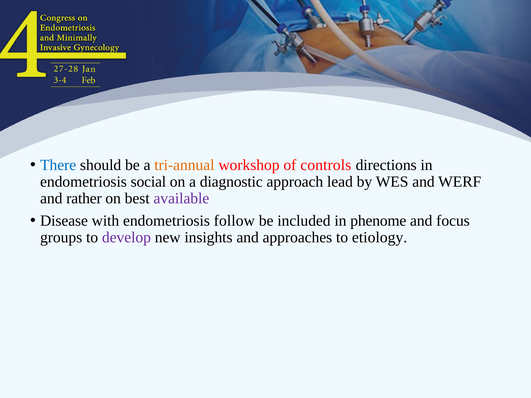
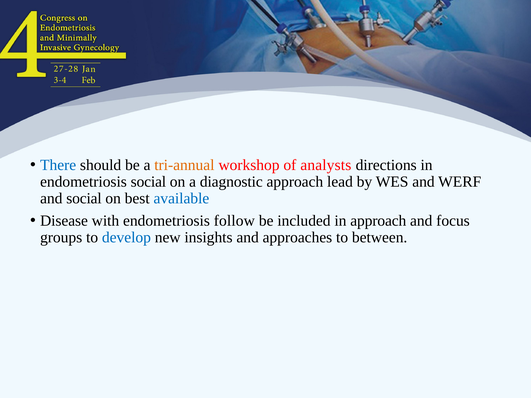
controls: controls -> analysts (326, 165)
and rather: rather -> social (84, 199)
available colour: purple -> blue (181, 199)
in phenome: phenome -> approach (378, 221)
develop colour: purple -> blue (126, 238)
etiology: etiology -> between (380, 238)
